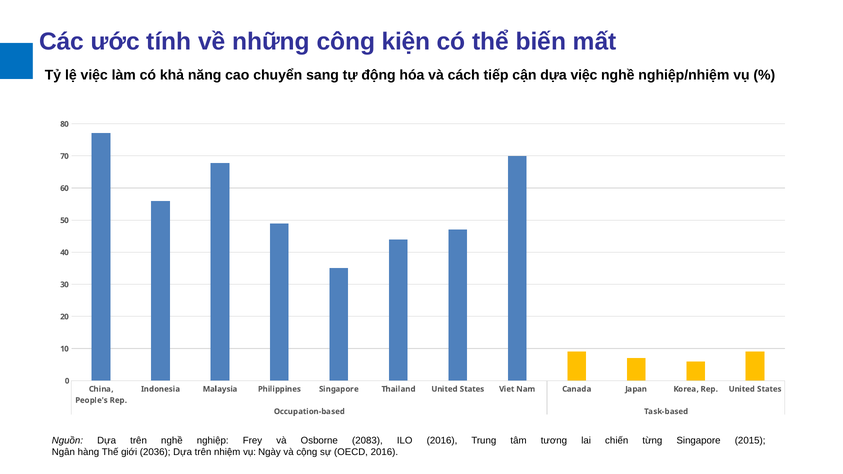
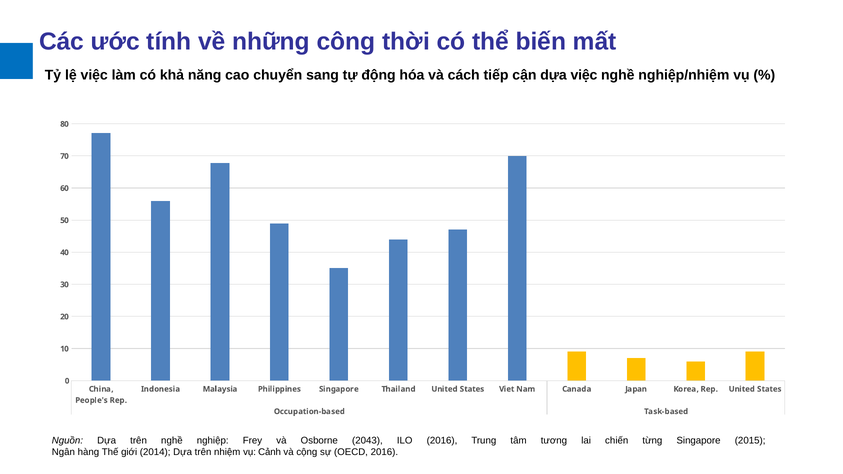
kiện: kiện -> thời (406, 41)
2083: 2083 -> 2043 (367, 441)
2036: 2036 -> 2014 (155, 452)
Ngày: Ngày -> Cảnh (270, 452)
